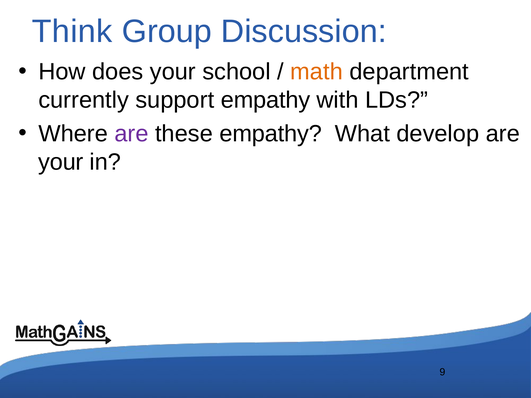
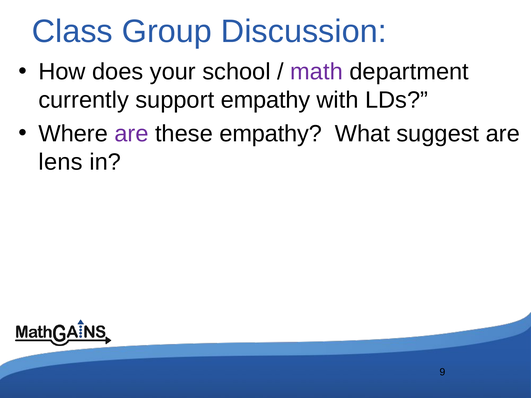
Think: Think -> Class (72, 31)
math colour: orange -> purple (317, 72)
develop: develop -> suggest (438, 134)
your: your -> lens (61, 162)
